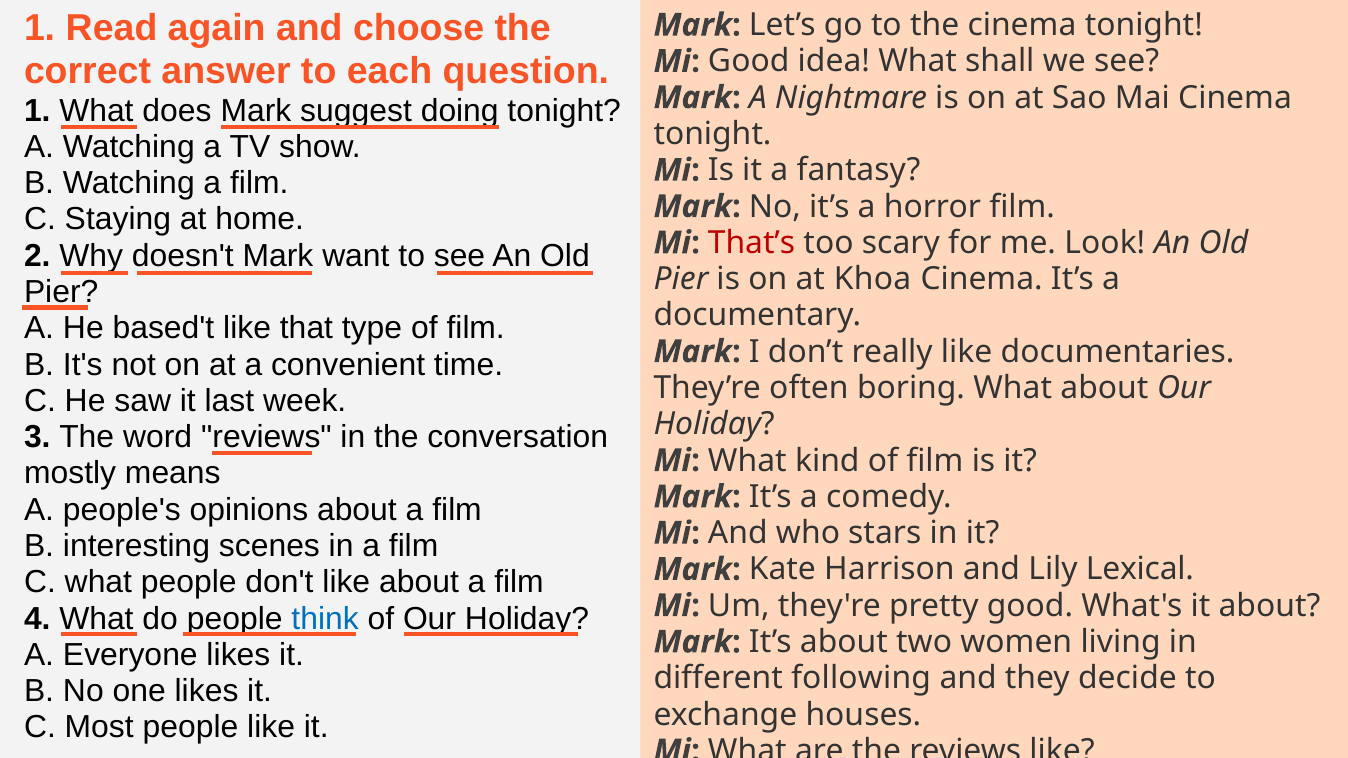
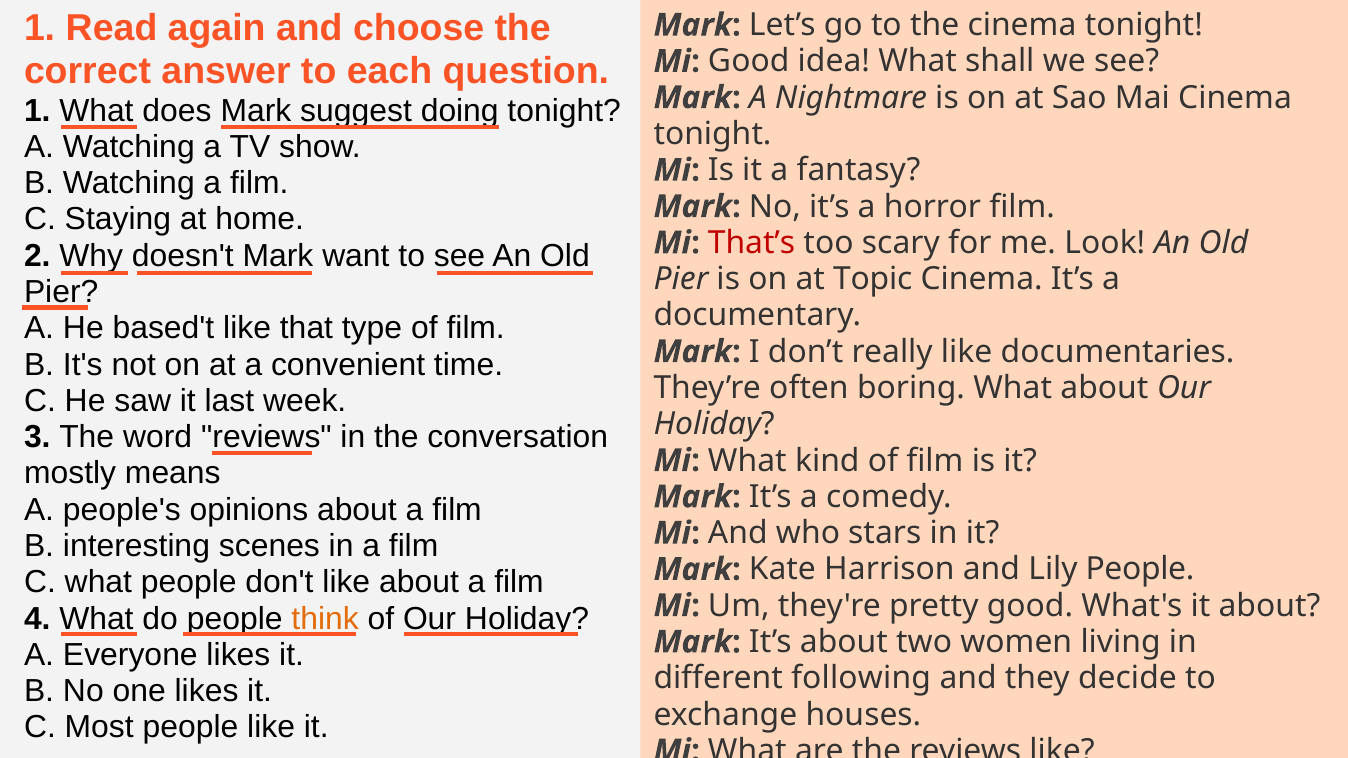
Khoa: Khoa -> Topic (873, 279)
Lily Lexical: Lexical -> People (1140, 570)
think colour: blue -> orange (325, 619)
